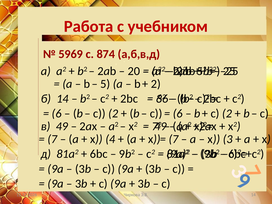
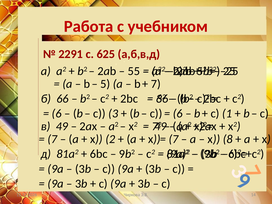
5969: 5969 -> 2291 (71, 54)
874: 874 -> 625 (106, 54)
20: 20 -> 55 (134, 71)
2: 2 -> 7 (156, 84)
б 14: 14 -> 66 (63, 99)
2: 2 -> 3 (113, 114)
2: 2 -> 1 (227, 114)
4: 4 -> 2 (110, 139)
х 3: 3 -> 8 (228, 139)
